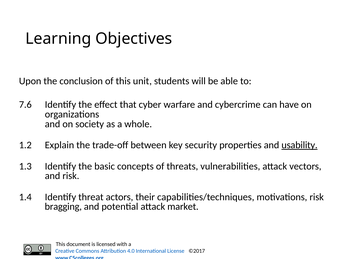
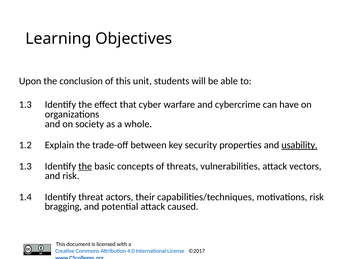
7.6: 7.6 -> 1.3 (25, 104)
the underline: none -> present (85, 166)
market: market -> caused (183, 206)
